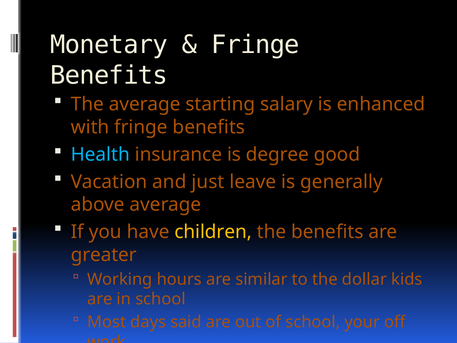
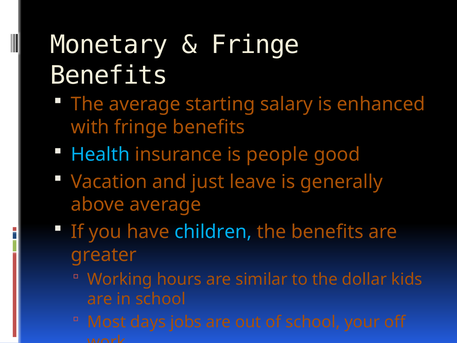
degree: degree -> people (277, 154)
children colour: yellow -> light blue (213, 232)
said: said -> jobs (186, 322)
